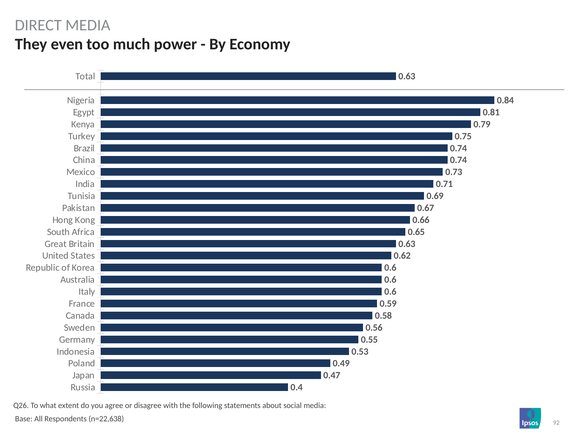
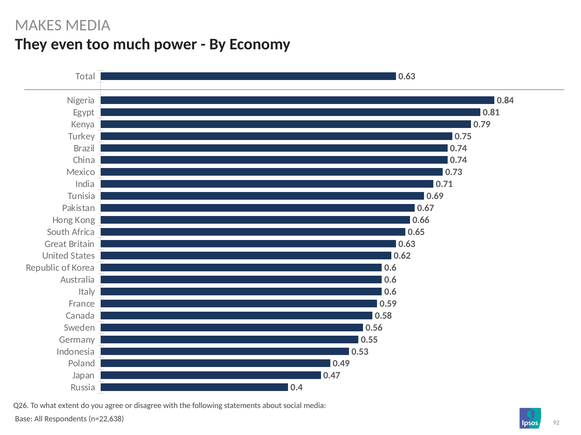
DIRECT: DIRECT -> MAKES (38, 25)
